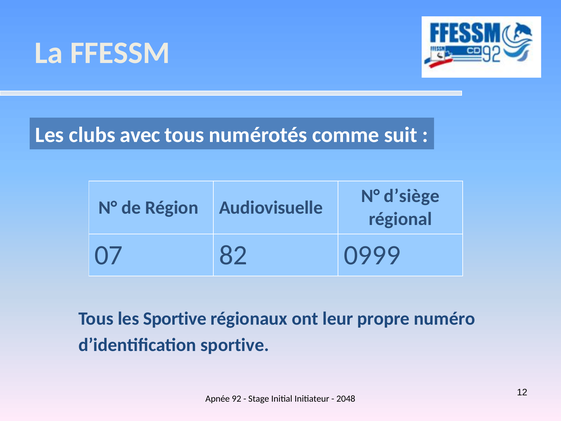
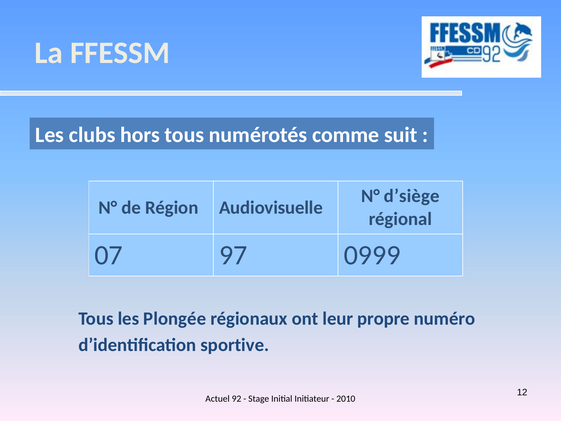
avec: avec -> hors (140, 135)
82: 82 -> 97 (233, 255)
les Sportive: Sportive -> Plongée (175, 318)
Apnée: Apnée -> Actuel (218, 398)
2048: 2048 -> 2010 (346, 398)
